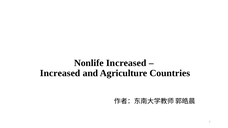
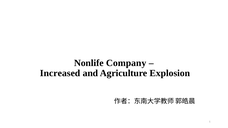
Nonlife Increased: Increased -> Company (126, 63)
Countries: Countries -> Explosion (170, 73)
